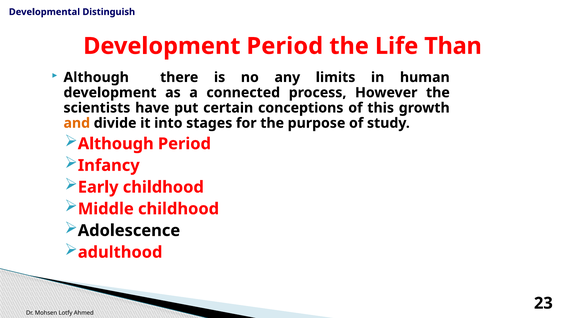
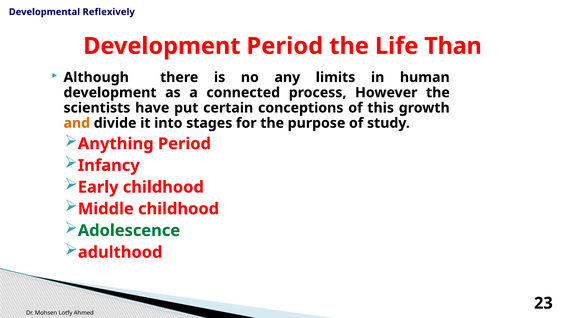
Distinguish: Distinguish -> Reflexively (109, 12)
Although: Although -> Anything (116, 144)
Adolescence colour: black -> green (129, 230)
